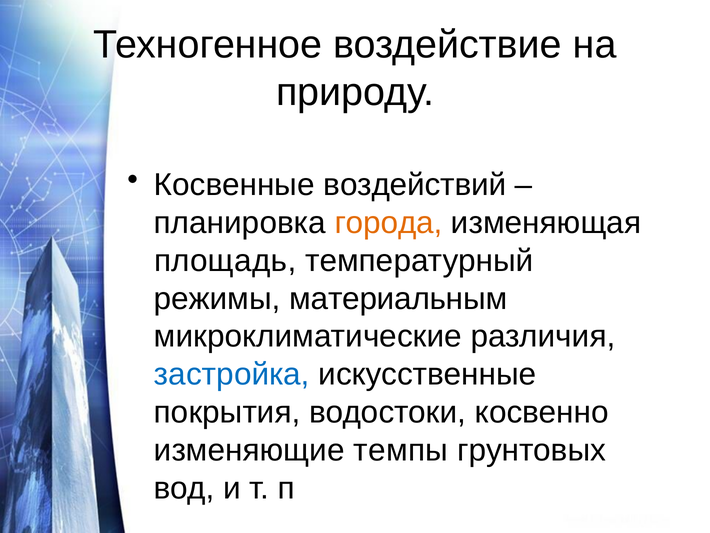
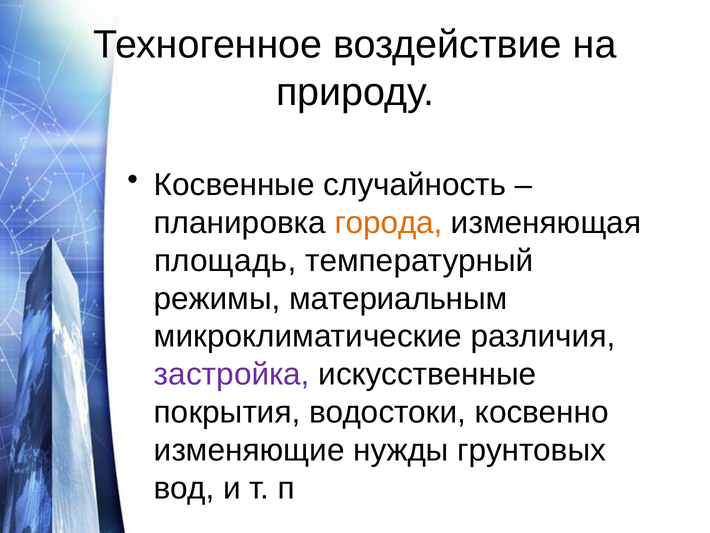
воздействий: воздействий -> случайность (415, 185)
застройка colour: blue -> purple (232, 374)
темпы: темпы -> нужды (401, 450)
